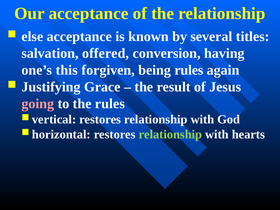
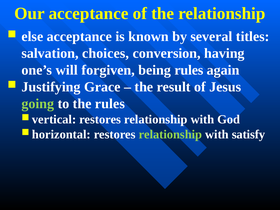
offered: offered -> choices (106, 53)
this: this -> will (67, 70)
going colour: pink -> light green (38, 104)
hearts: hearts -> satisfy (248, 134)
